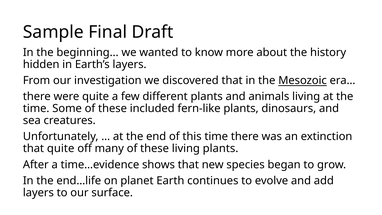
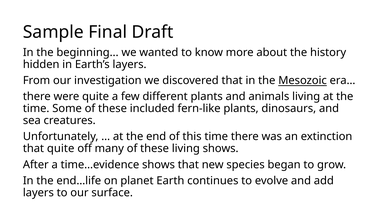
living plants: plants -> shows (221, 148)
